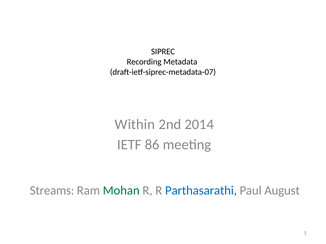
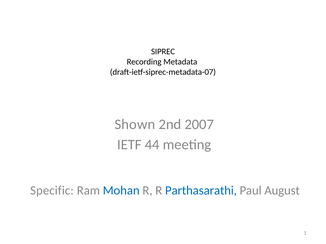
Within: Within -> Shown (135, 125)
2014: 2014 -> 2007 (199, 125)
86: 86 -> 44 (152, 145)
Streams: Streams -> Specific (52, 191)
Mohan colour: green -> blue (121, 191)
